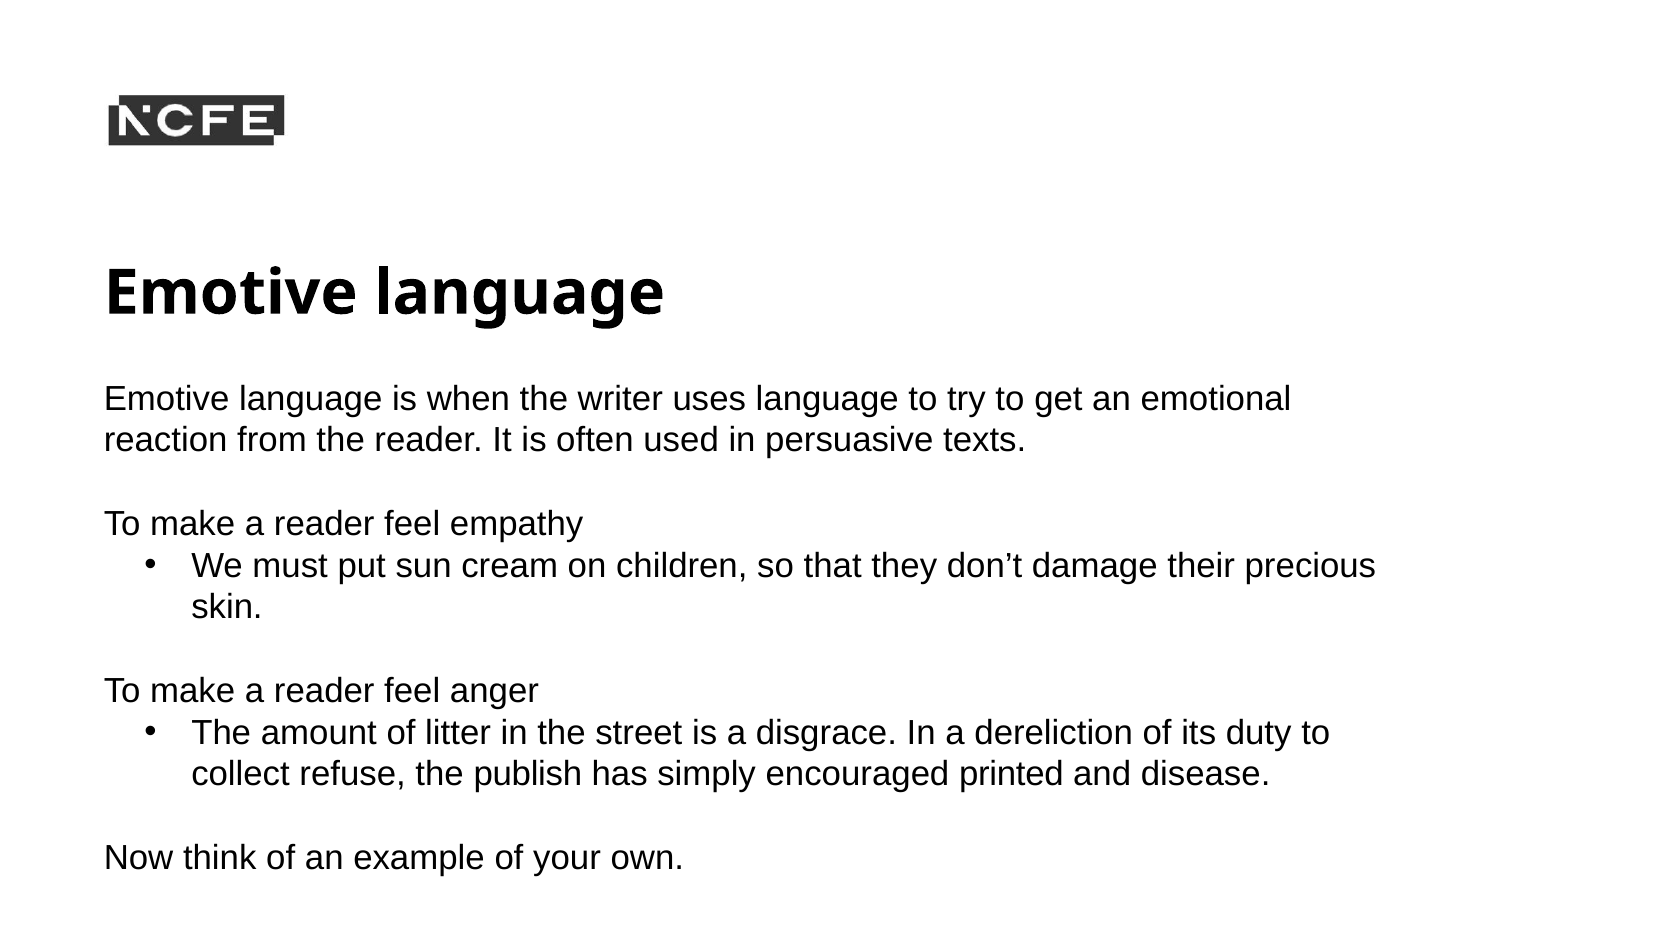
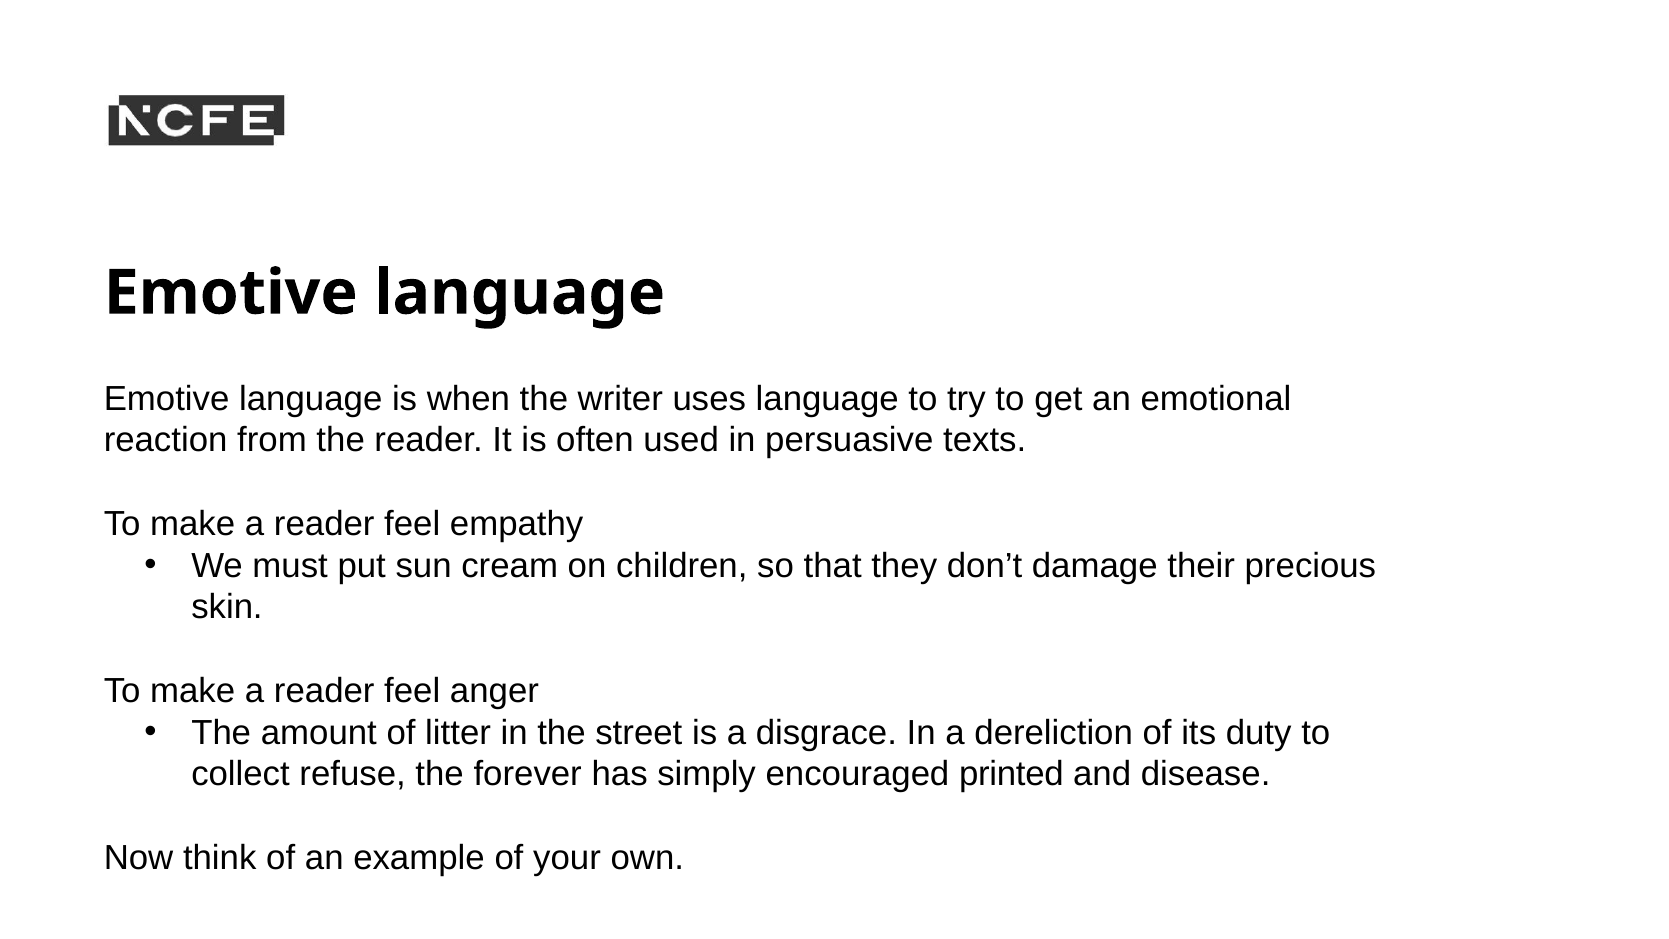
publish: publish -> forever (528, 774)
